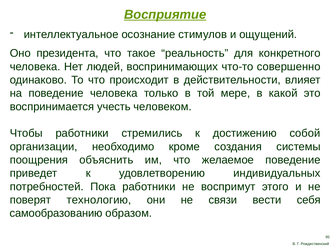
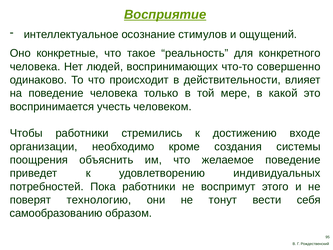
президента: президента -> конкретные (68, 53)
собой: собой -> входе (305, 133)
связи: связи -> тонут (223, 200)
